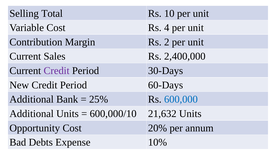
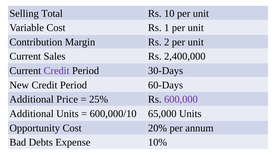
4: 4 -> 1 (167, 28)
Bank: Bank -> Price (67, 100)
600,000 colour: blue -> purple (181, 100)
21,632: 21,632 -> 65,000 (162, 114)
